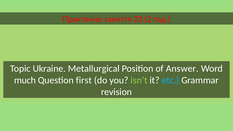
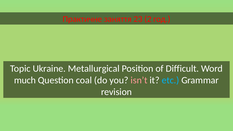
Answer: Answer -> Difficult (182, 69)
first: first -> coal (84, 80)
isn’t colour: light green -> pink (139, 80)
